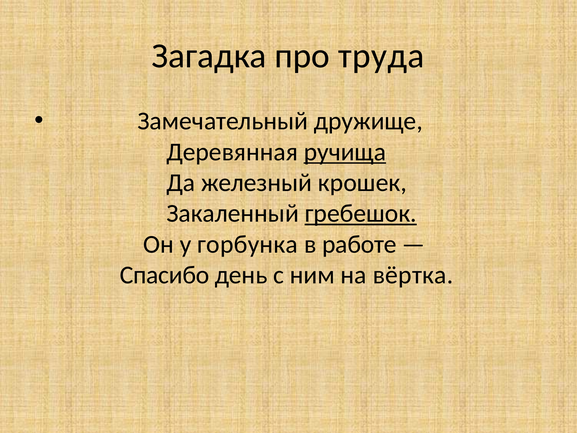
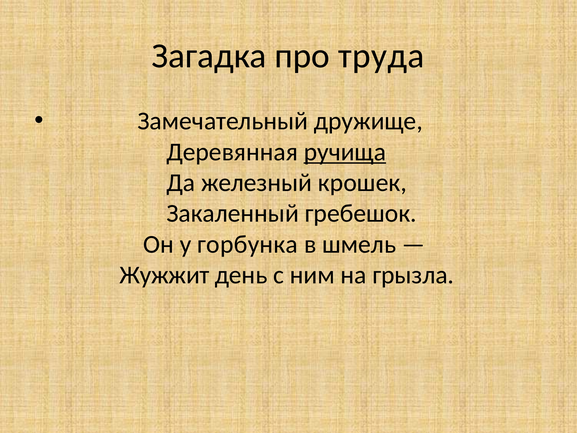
гребешок underline: present -> none (361, 213)
работе: работе -> шмель (359, 244)
Спасибо: Спасибо -> Жужжит (165, 275)
вёртка: вёртка -> грызла (413, 275)
